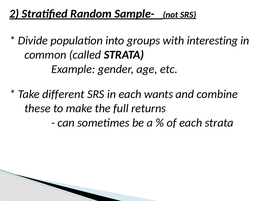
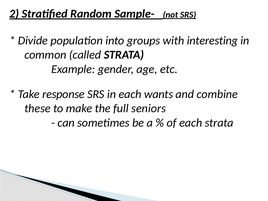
different: different -> response (63, 94)
returns: returns -> seniors (149, 108)
